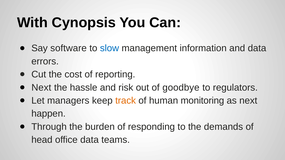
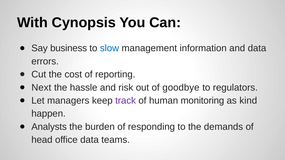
software: software -> business (69, 48)
track colour: orange -> purple (126, 101)
as next: next -> kind (248, 101)
Through: Through -> Analysts (49, 127)
